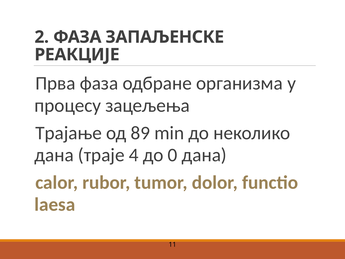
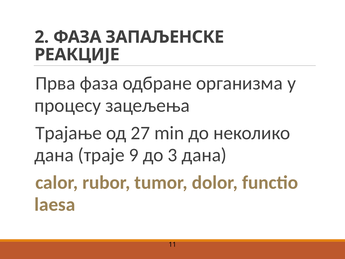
89: 89 -> 27 (140, 133)
4: 4 -> 9 (134, 155)
0: 0 -> 3 (173, 155)
